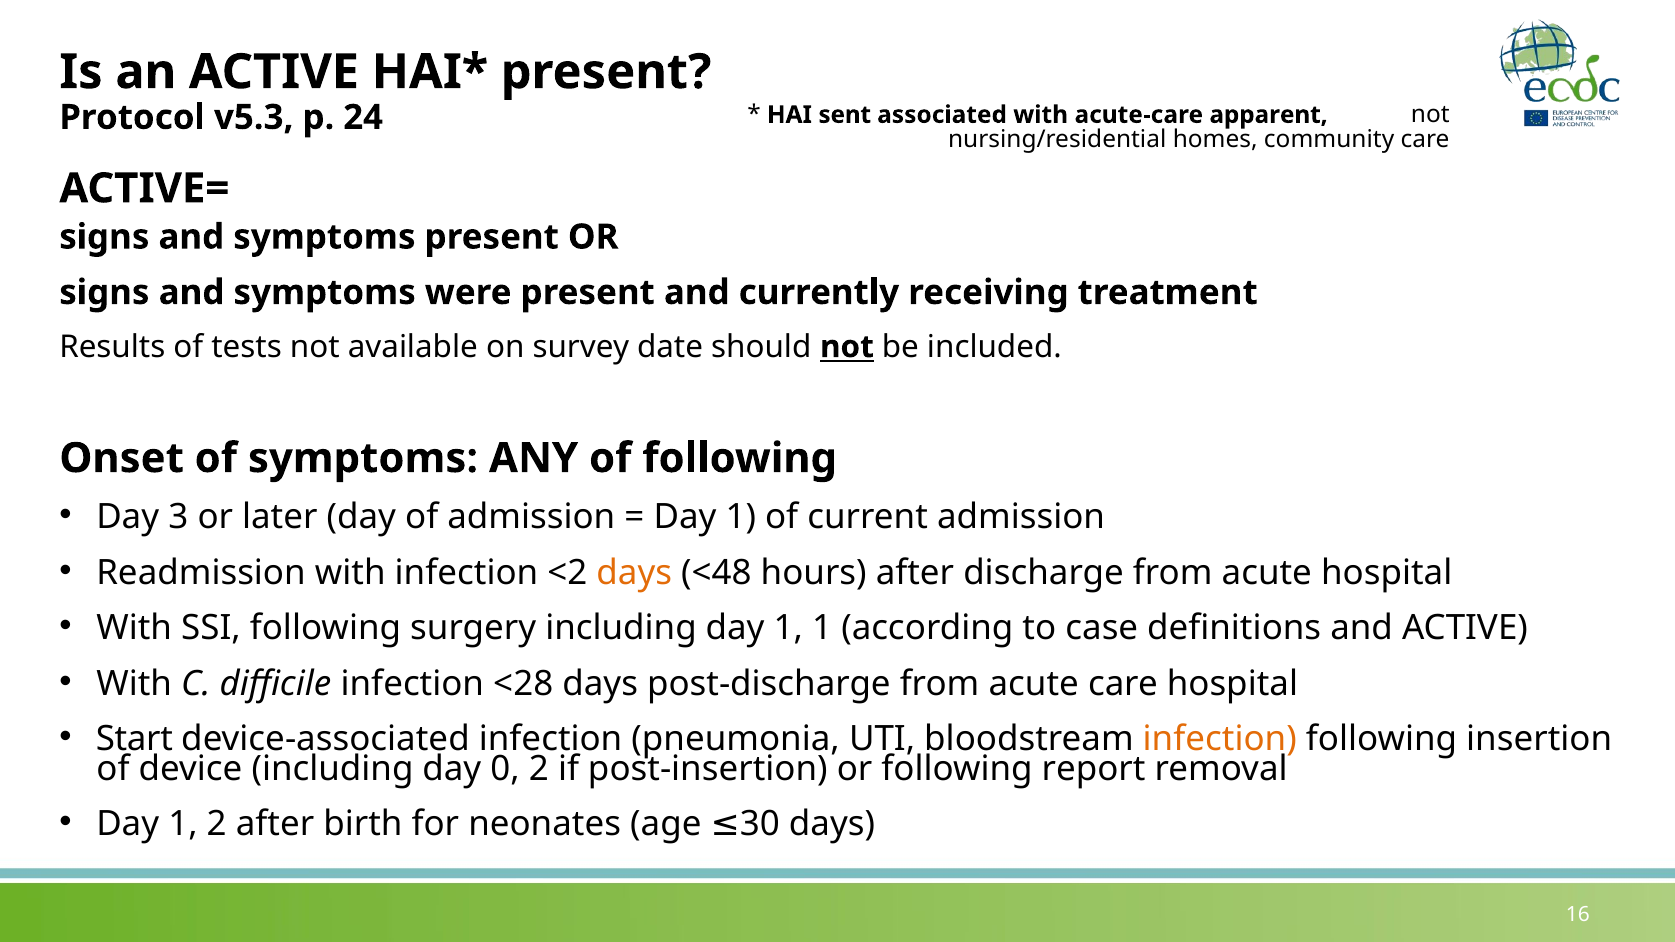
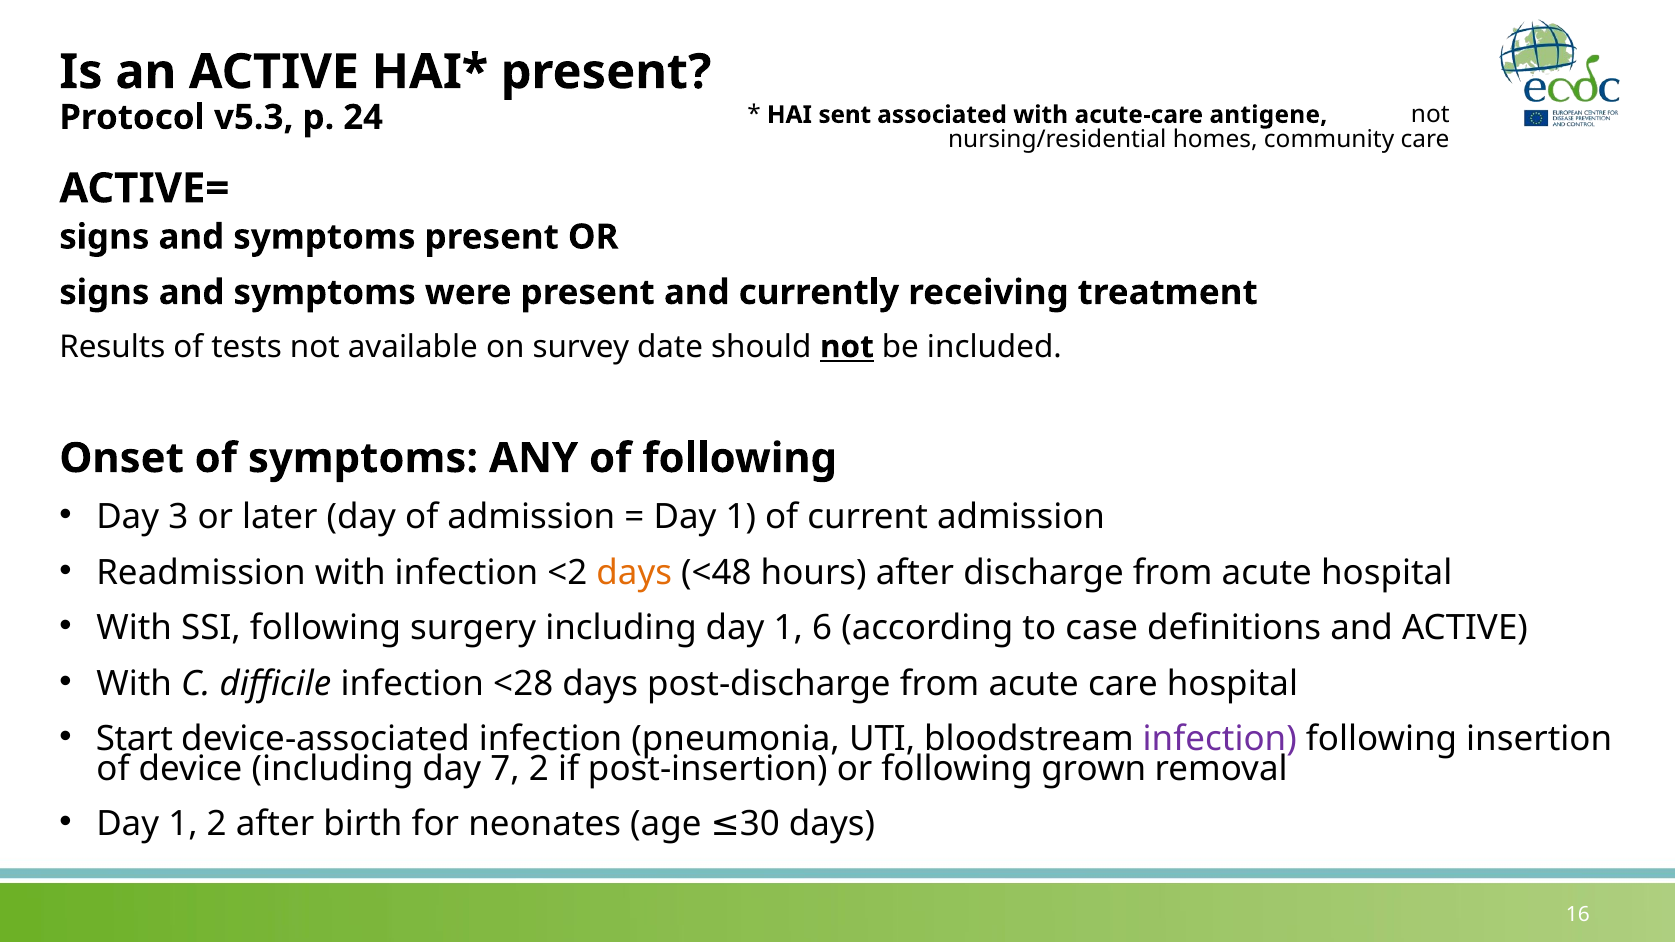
apparent: apparent -> antigene (1268, 115)
1 1: 1 -> 6 (822, 628)
infection colour: orange -> purple (1220, 739)
0: 0 -> 7 (505, 769)
report: report -> grown (1094, 769)
